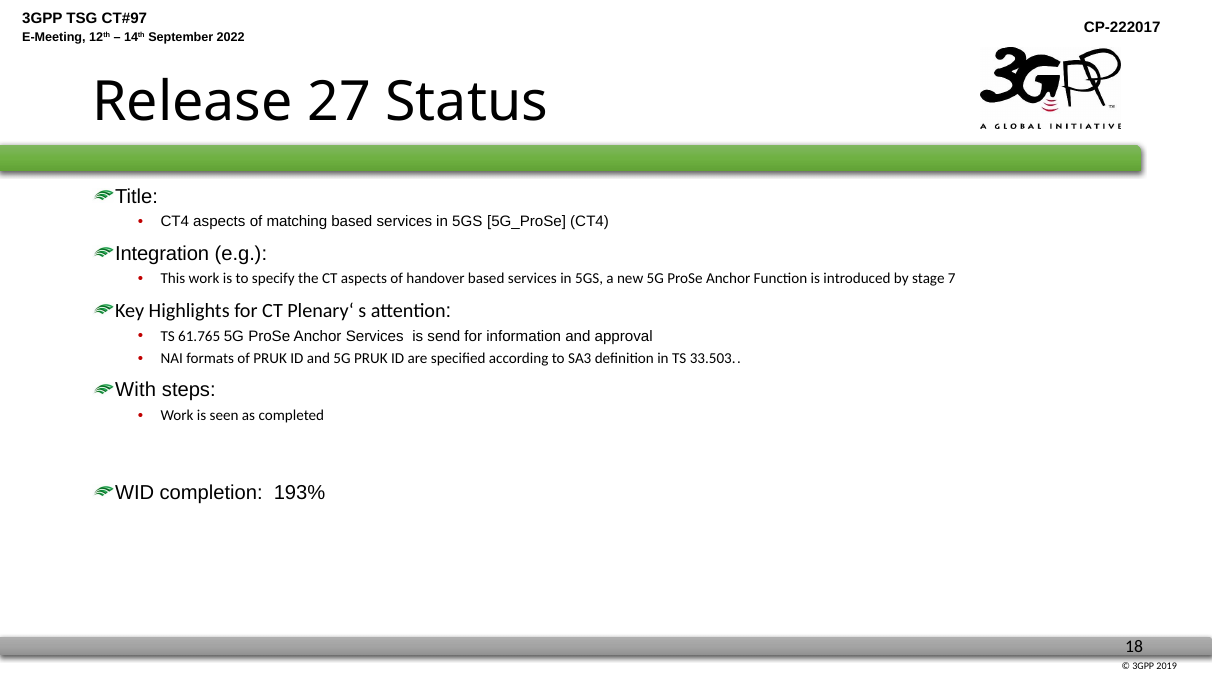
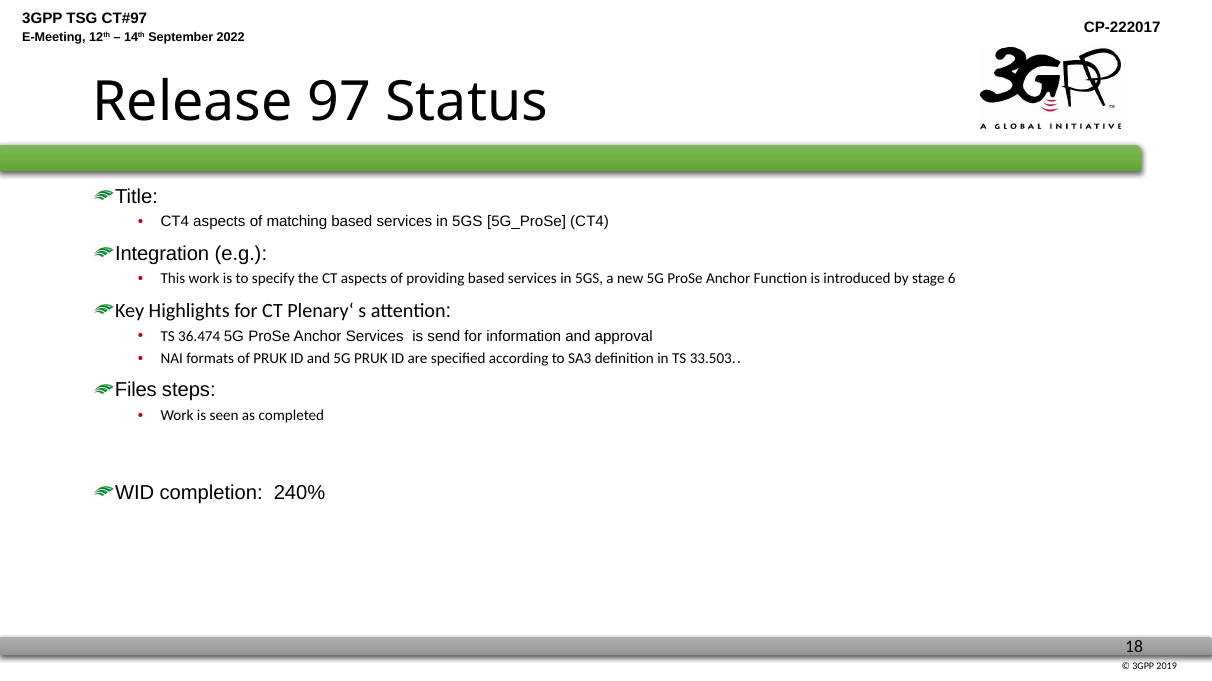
27: 27 -> 97 (339, 102)
handover: handover -> providing (435, 279)
7: 7 -> 6 (952, 279)
61.765: 61.765 -> 36.474 (199, 336)
With: With -> Files (136, 391)
193%: 193% -> 240% (300, 493)
